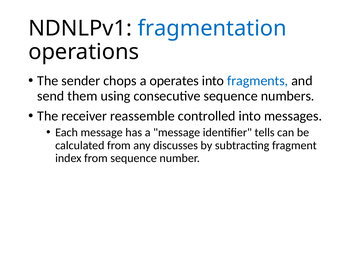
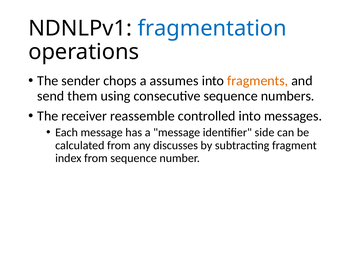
operates: operates -> assumes (174, 81)
fragments colour: blue -> orange (258, 81)
tells: tells -> side (264, 133)
